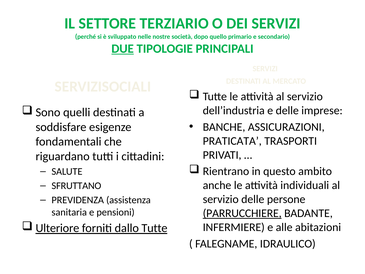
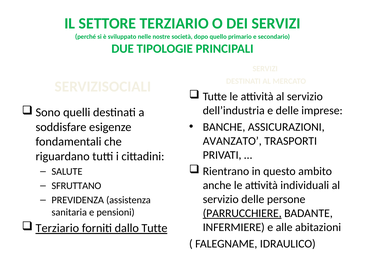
DUE underline: present -> none (123, 49)
PRATICATA: PRATICATA -> AVANZATO (232, 141)
Ulteriore: Ulteriore -> Terziario (57, 228)
